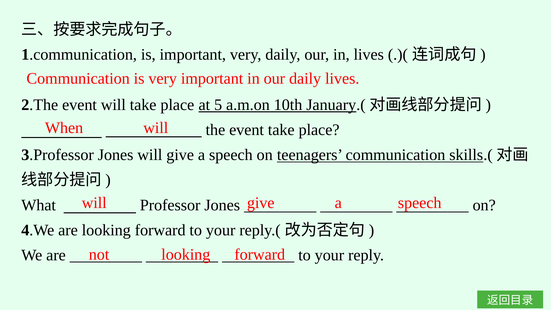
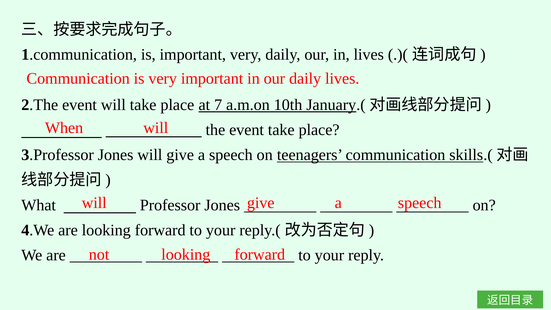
5: 5 -> 7 (218, 105)
